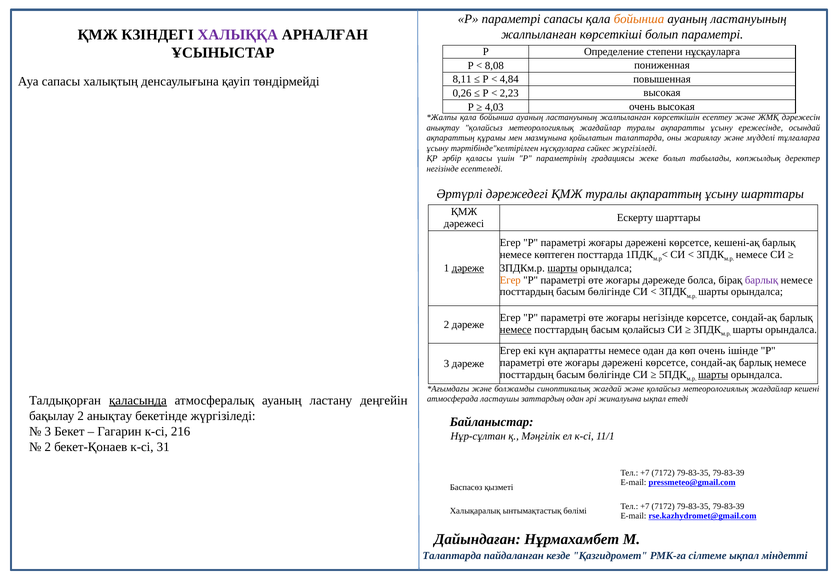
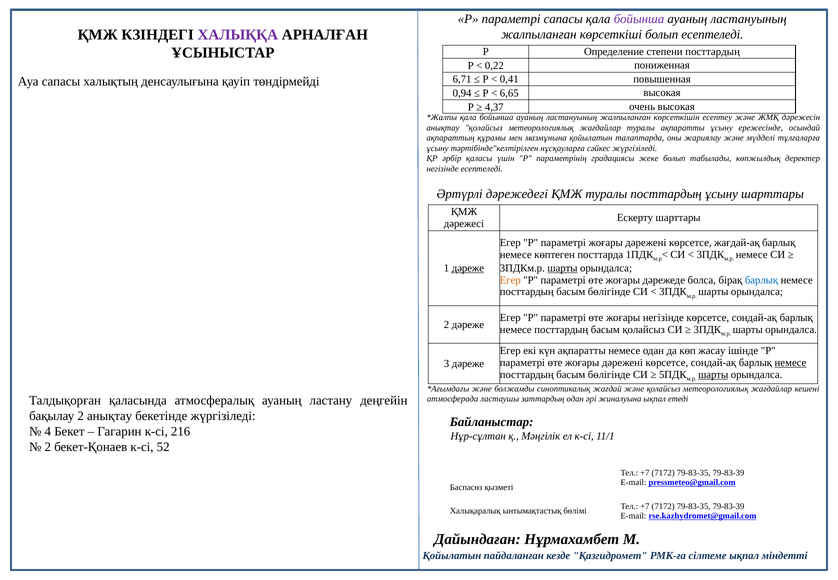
бойынша colour: orange -> purple (639, 19)
болып параметрі: параметрі -> есептеледі (712, 34)
степени нұсқауларға: нұсқауларға -> посттардың (713, 52)
8,08: 8,08 -> 0,22 (494, 66)
8,11: 8,11 -> 6,71 (462, 79)
4,84: 4,84 -> 0,41 (509, 79)
0,26: 0,26 -> 0,94 (462, 93)
2,23: 2,23 -> 6,65 (509, 93)
4,03: 4,03 -> 4,37 (494, 107)
туралы ақпараттың: ақпараттың -> посттардың (666, 194)
кешені-ақ: кешені-ақ -> жағдай-ақ (737, 243)
барлық colour: purple -> blue (762, 280)
немесе underline: present -> none (516, 330)
көп очень: очень -> жасау (712, 351)
немесе underline: none -> present (790, 363)
қаласында underline: present -> none (138, 400)
3: 3 -> 4 (48, 431)
31: 31 -> 52 (163, 447)
Талаптарда: Талаптарда -> Қойылатын (452, 556)
